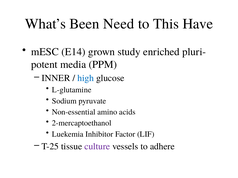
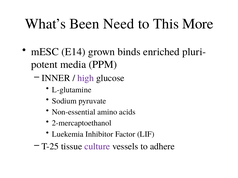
Have: Have -> More (198, 24)
study: study -> binds (129, 52)
high colour: blue -> purple (86, 78)
